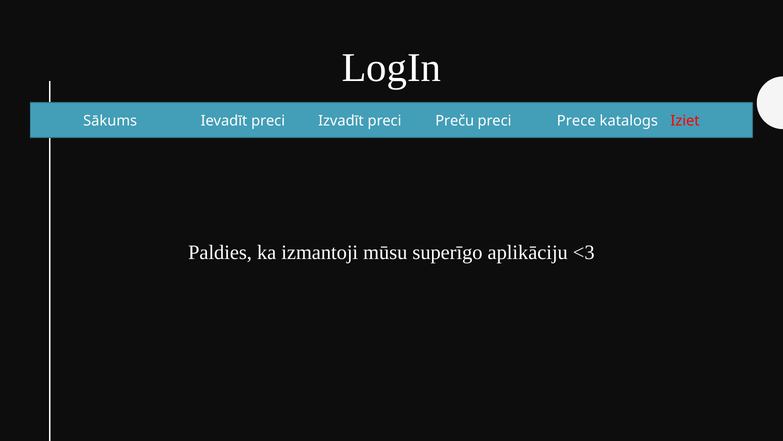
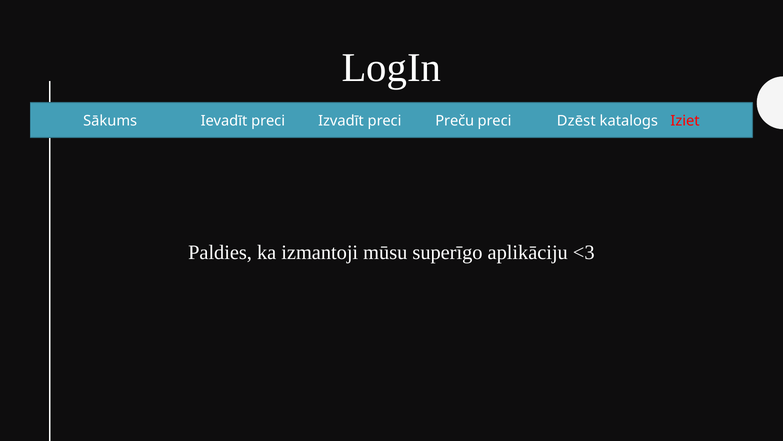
Prece: Prece -> Dzēst (576, 121)
